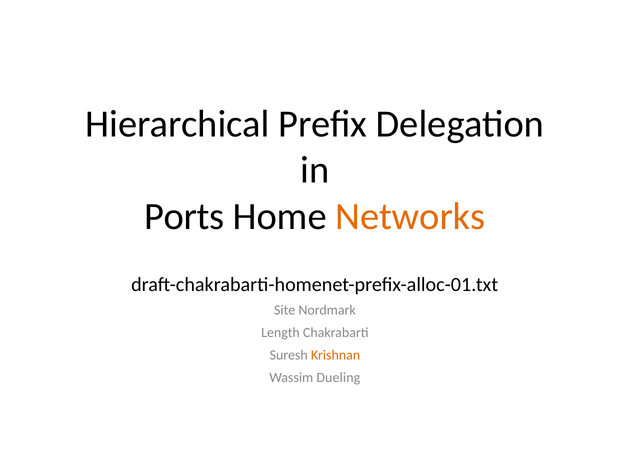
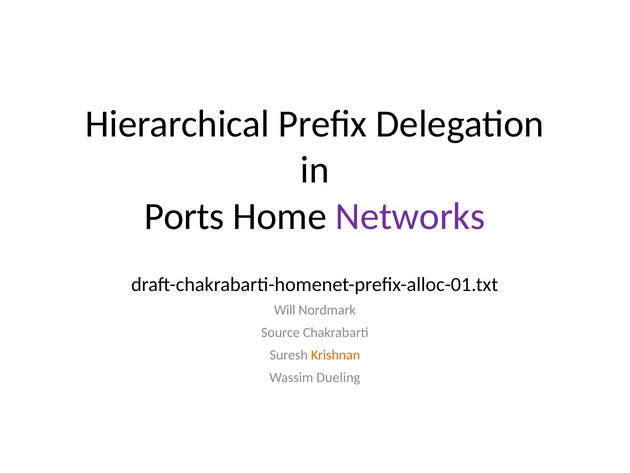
Networks colour: orange -> purple (410, 216)
Site: Site -> Will (285, 310)
Length: Length -> Source (281, 332)
